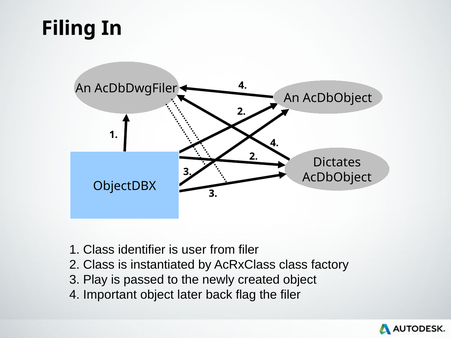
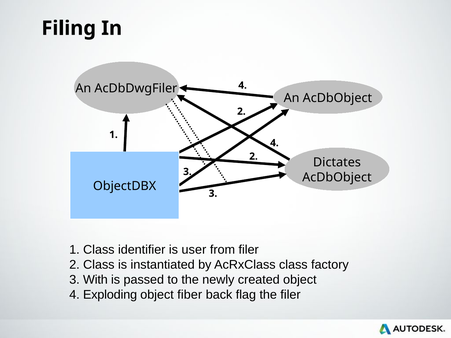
Play: Play -> With (95, 280)
Important: Important -> Exploding (110, 295)
later: later -> fiber (190, 295)
